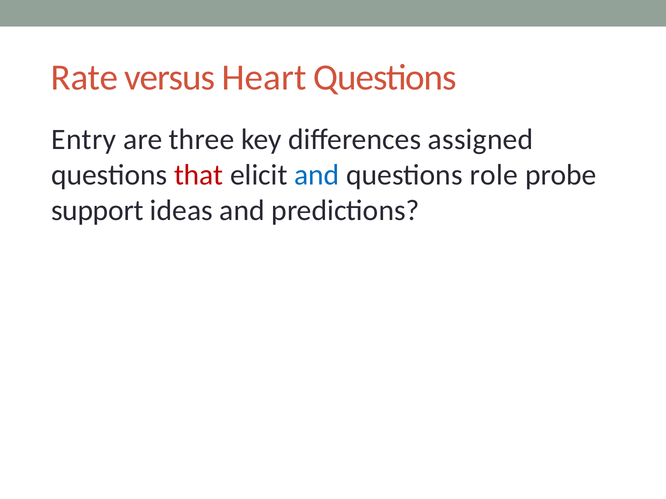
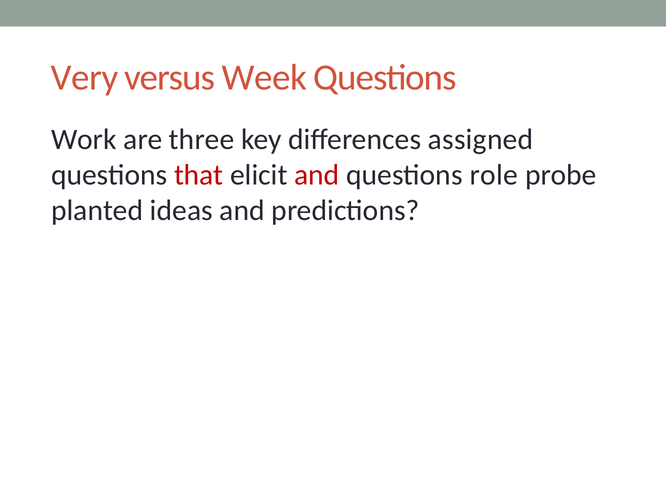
Rate: Rate -> Very (85, 77)
Heart: Heart -> Week (264, 77)
Entry: Entry -> Work (84, 140)
and colour: blue -> red (317, 175)
support: support -> planted (97, 211)
